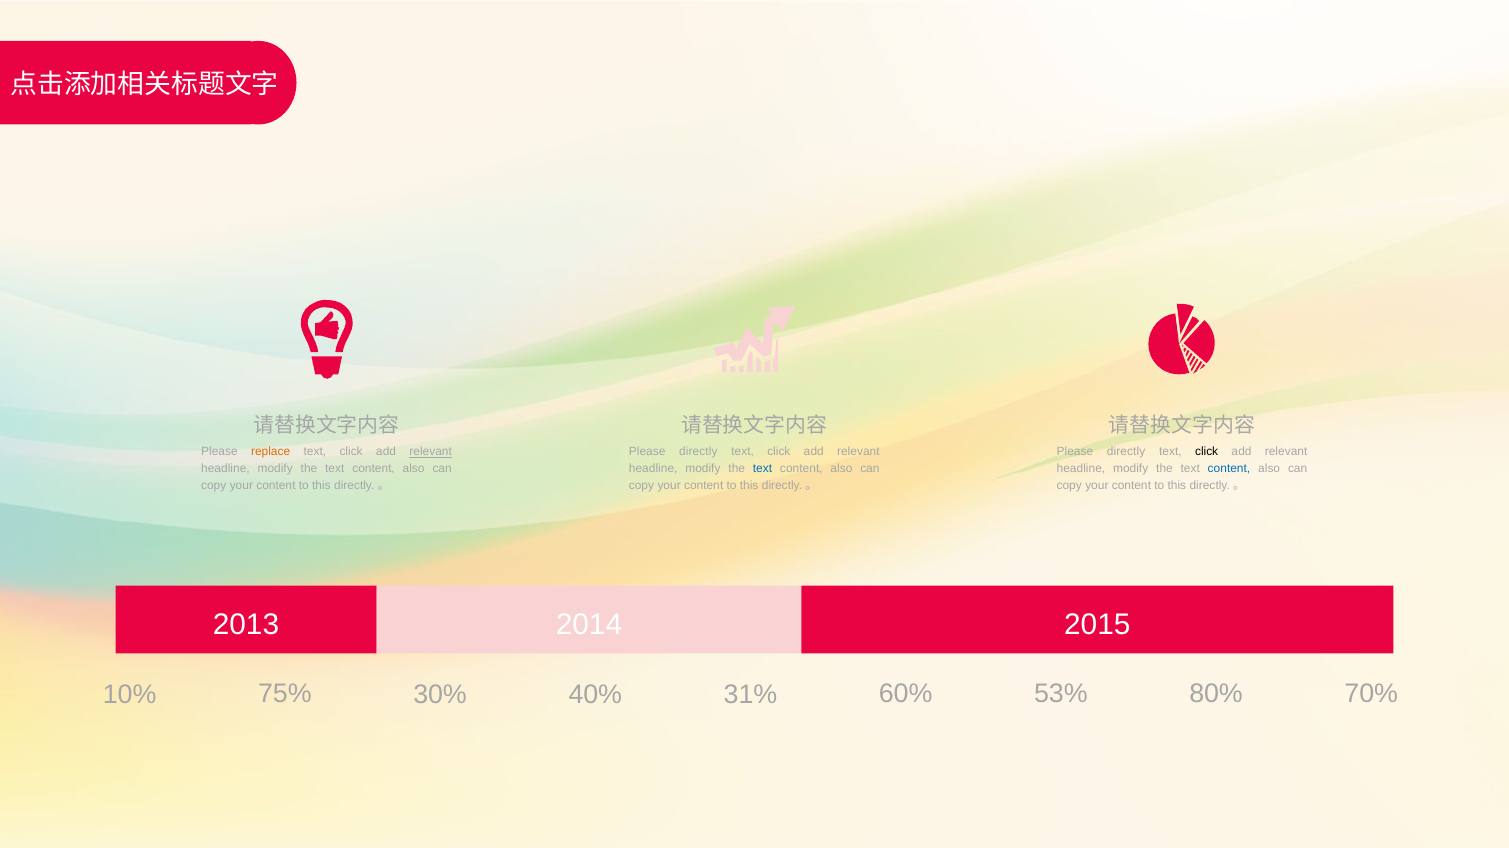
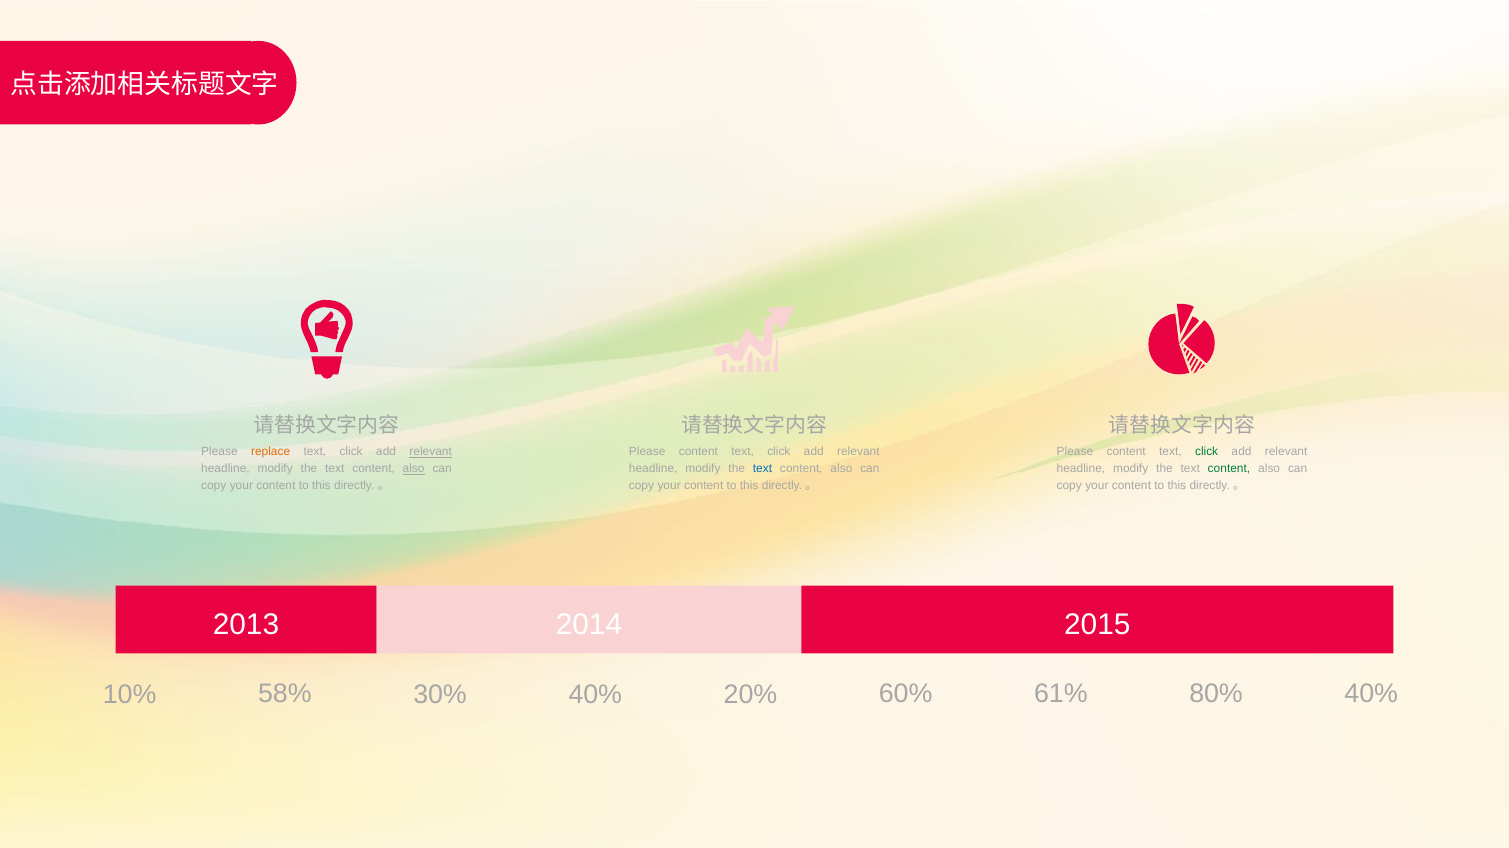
directly: directly -> content (698, 452)
directly: directly -> content (1126, 452)
click colour: black -> green (1207, 452)
also underline: none -> present (414, 469)
content colour: blue -> green (1229, 469)
75%: 75% -> 58% (285, 695)
31%: 31% -> 20% (751, 695)
53%: 53% -> 61% (1061, 695)
80% 70%: 70% -> 40% (1371, 695)
